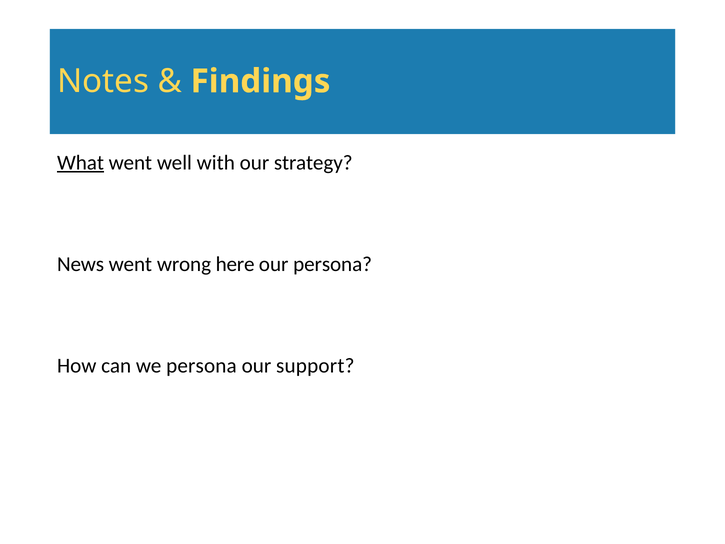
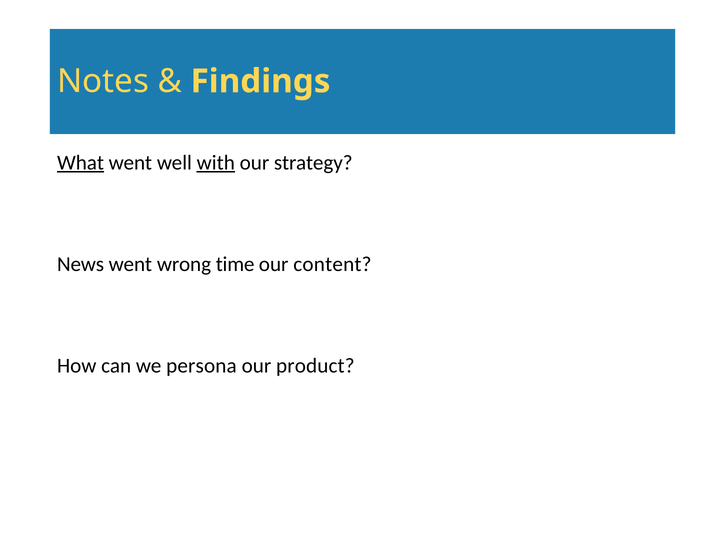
with underline: none -> present (216, 163)
here: here -> time (235, 264)
our persona: persona -> content (332, 264)
support: support -> product (315, 366)
